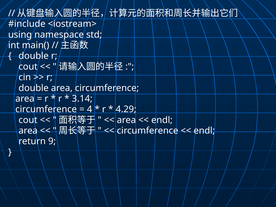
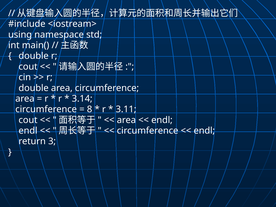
4: 4 -> 8 (90, 109)
4.29: 4.29 -> 3.11 (126, 109)
area: area -> endl (28, 131)
9: 9 -> 3 (52, 141)
